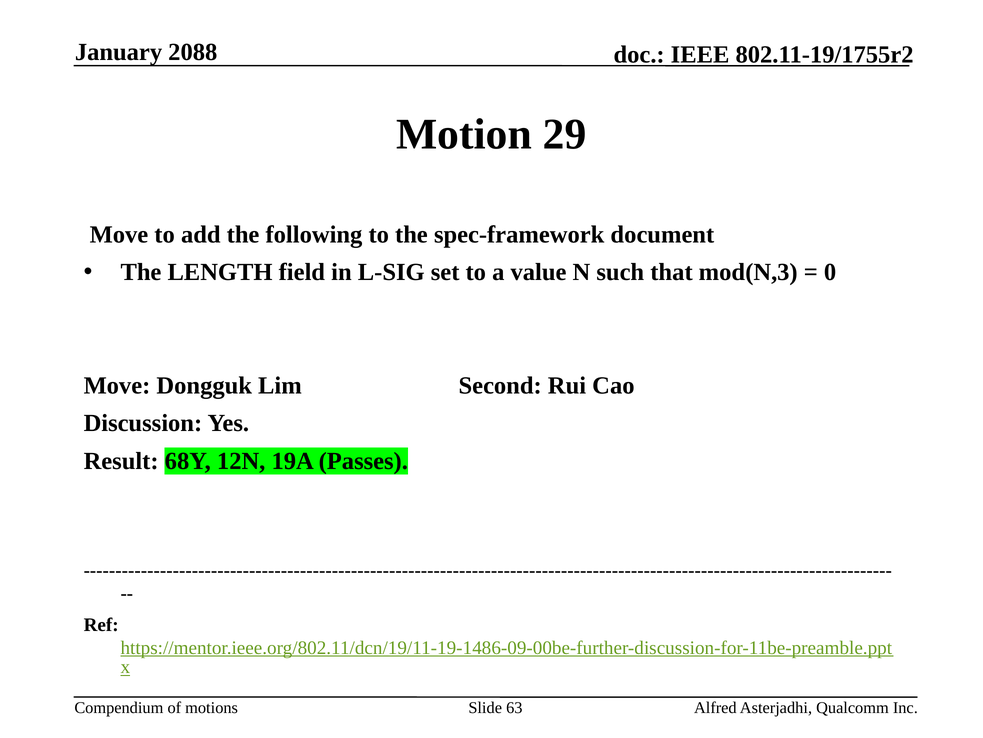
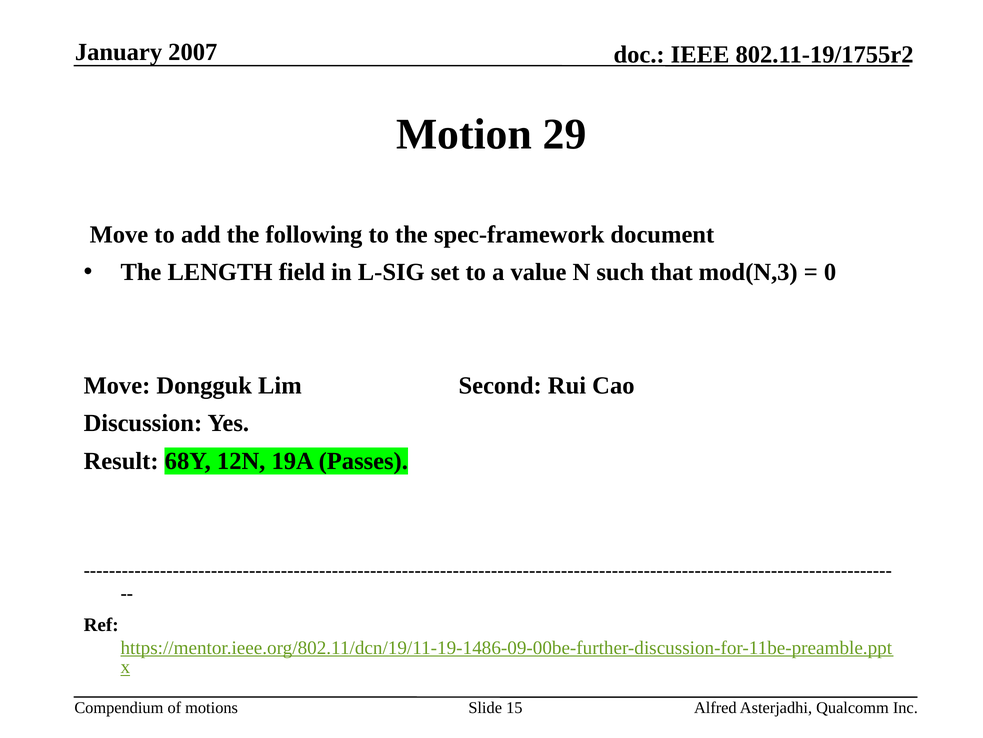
2088: 2088 -> 2007 (193, 52)
63: 63 -> 15 (514, 707)
